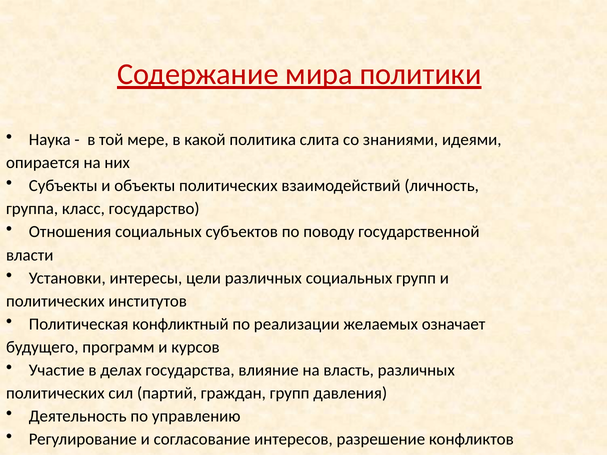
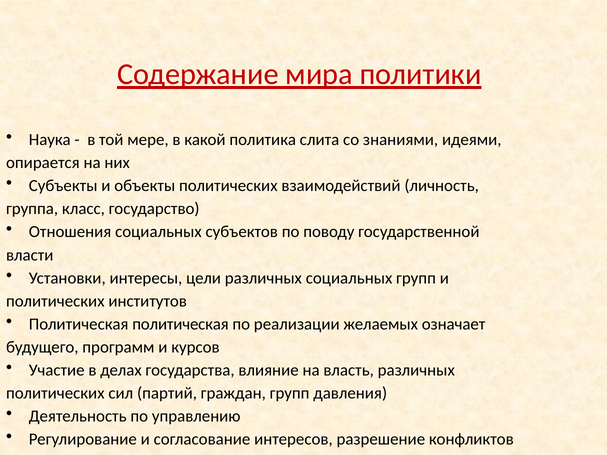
Политическая конфликтный: конфликтный -> политическая (180, 324)
